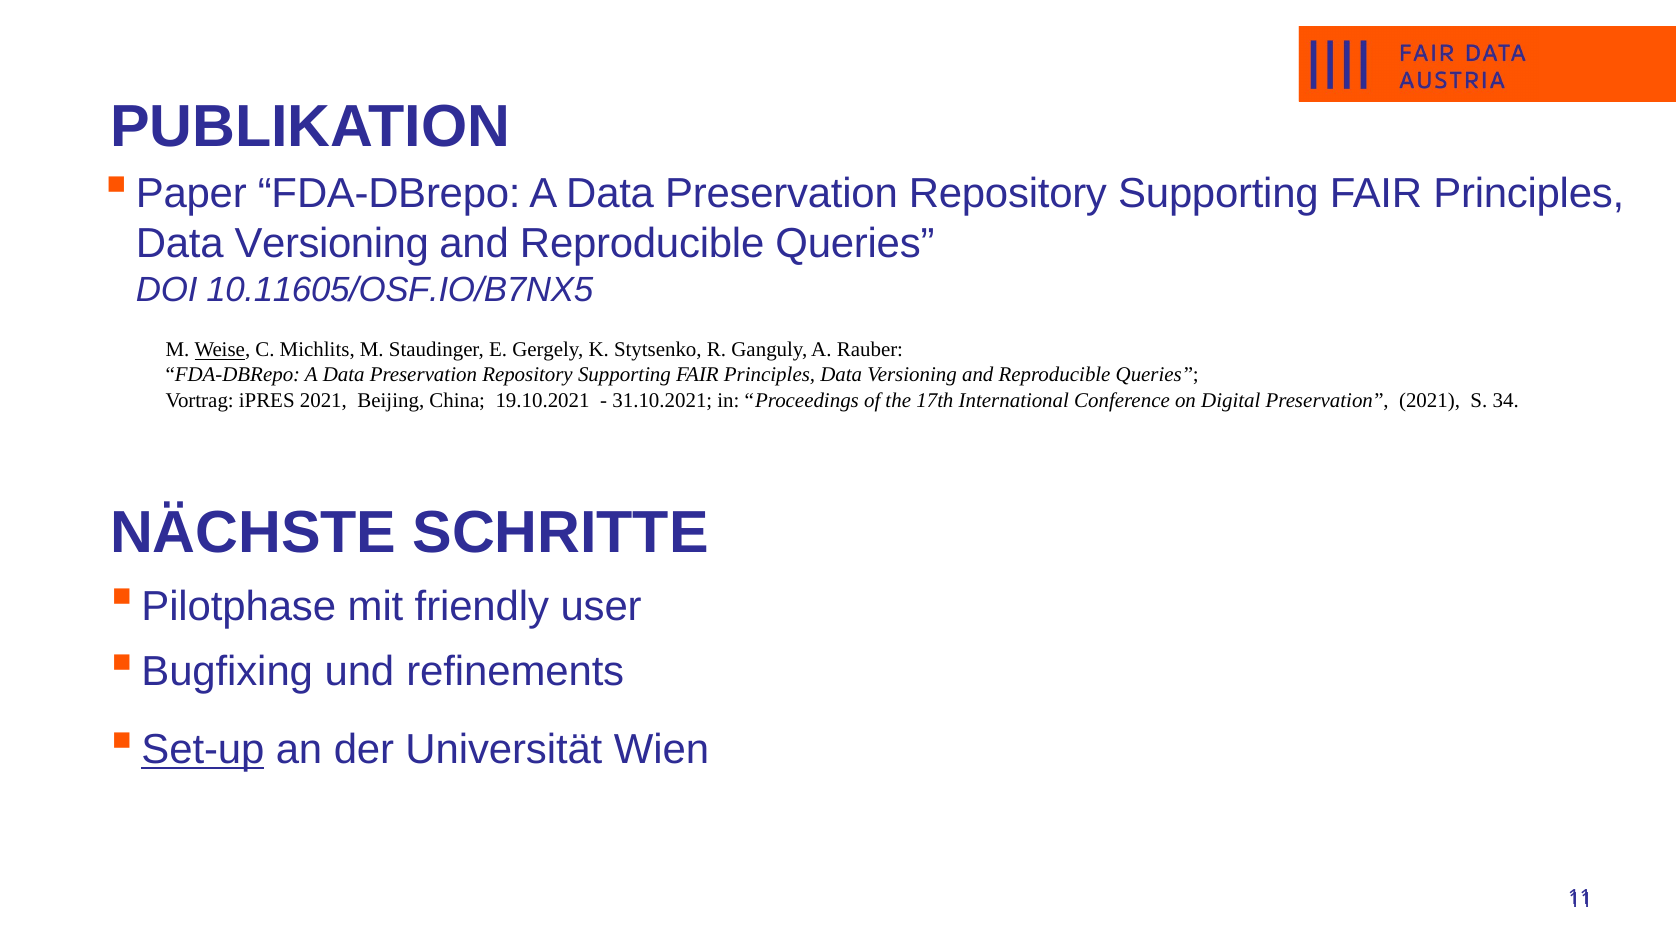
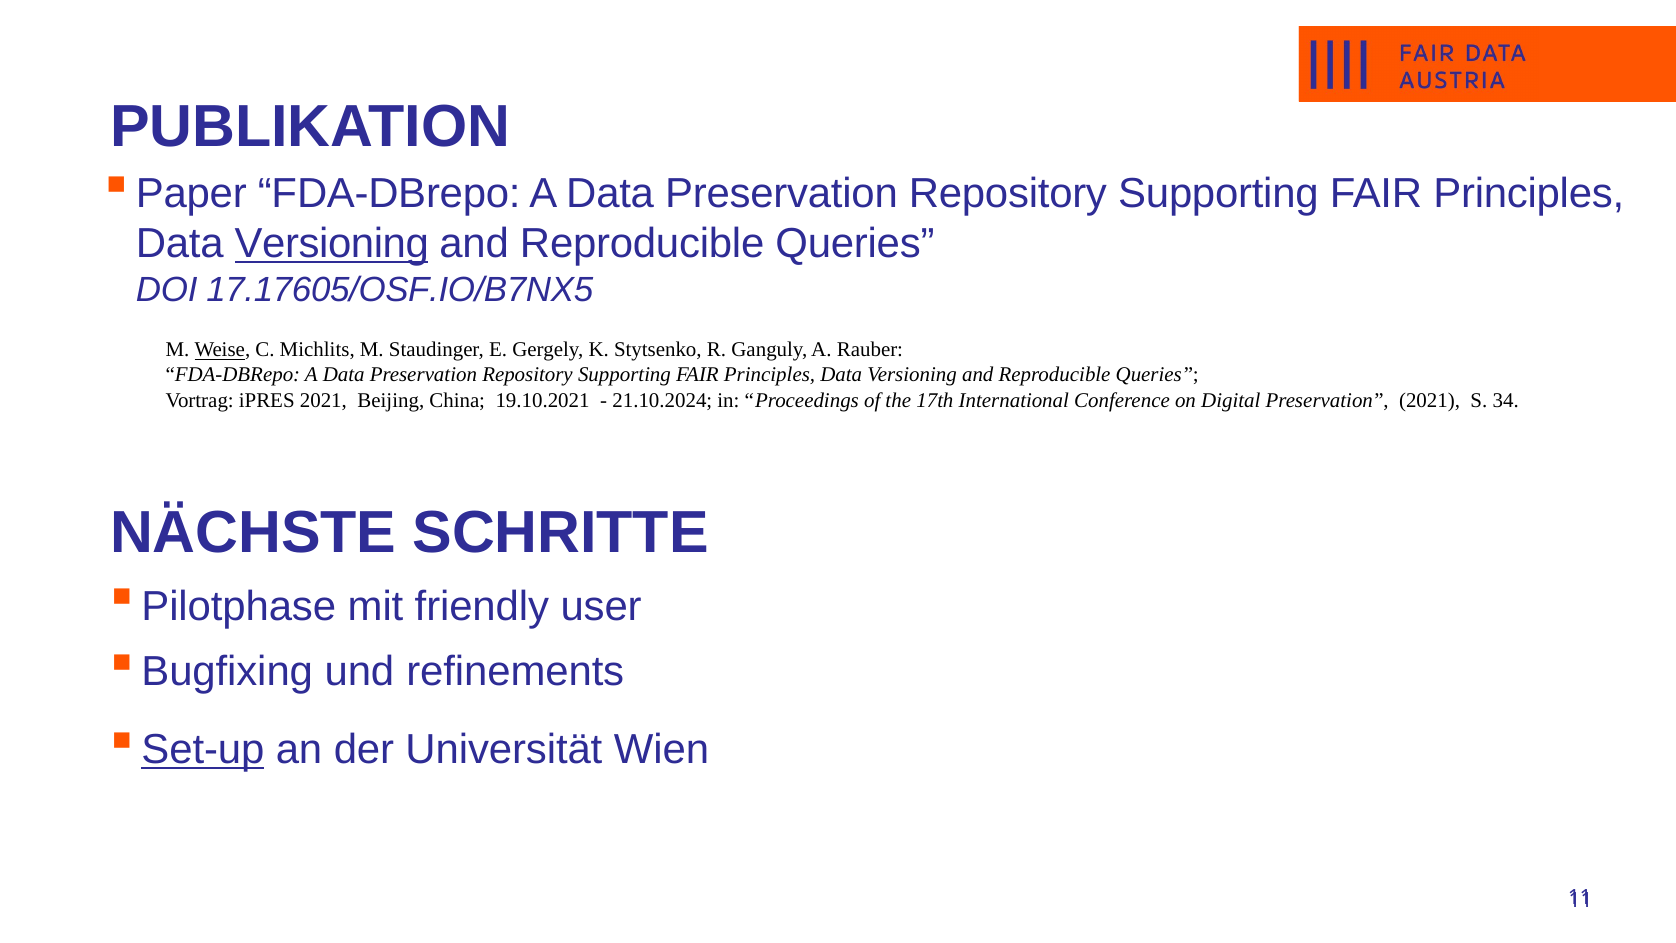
Versioning underline: none -> present (332, 244)
10.11605/OSF.IO/B7NX5: 10.11605/OSF.IO/B7NX5 -> 17.17605/OSF.IO/B7NX5 (400, 290)
31.10.2021: 31.10.2021 -> 21.10.2024 (662, 400)
